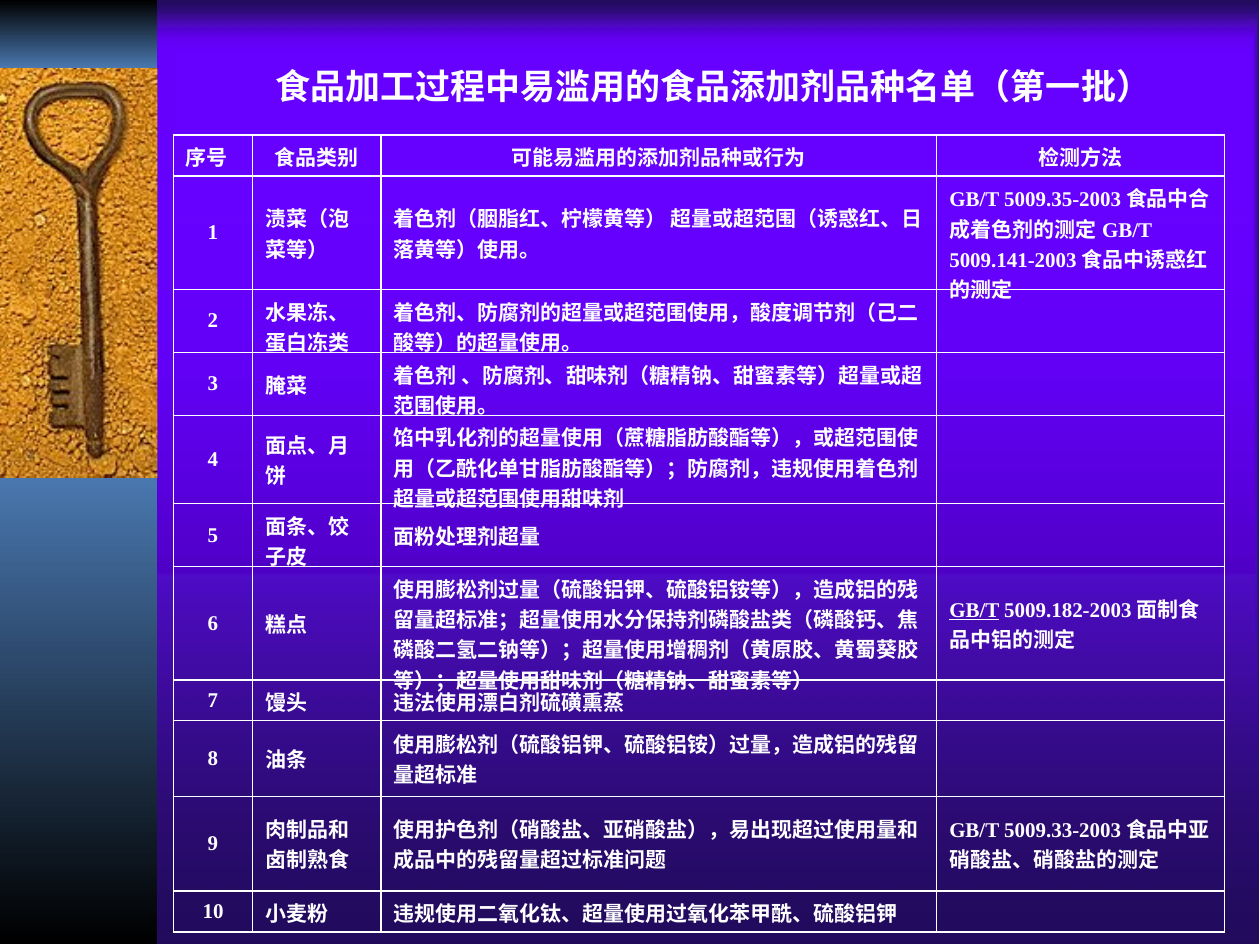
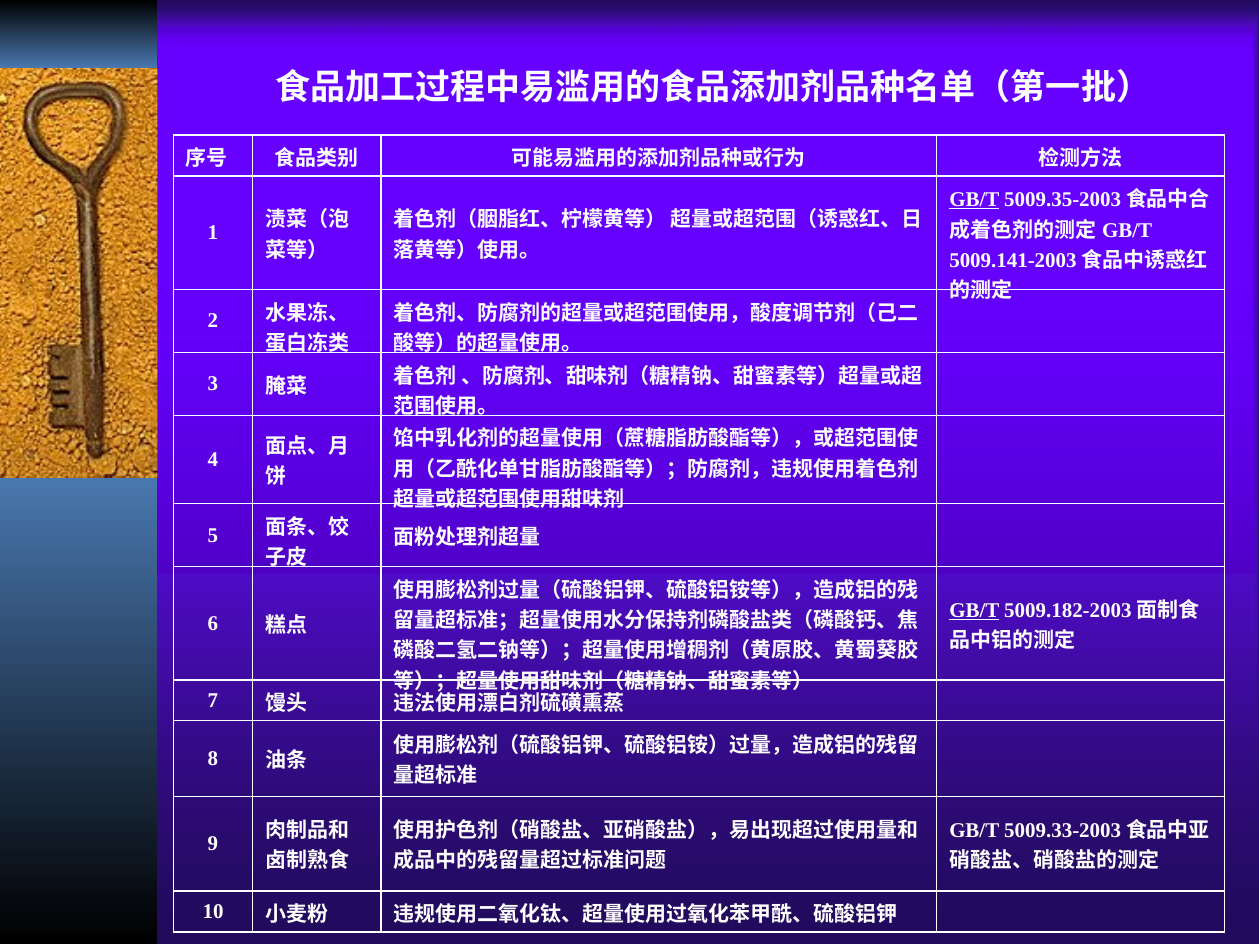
GB/T underline: none -> present (974, 200)
